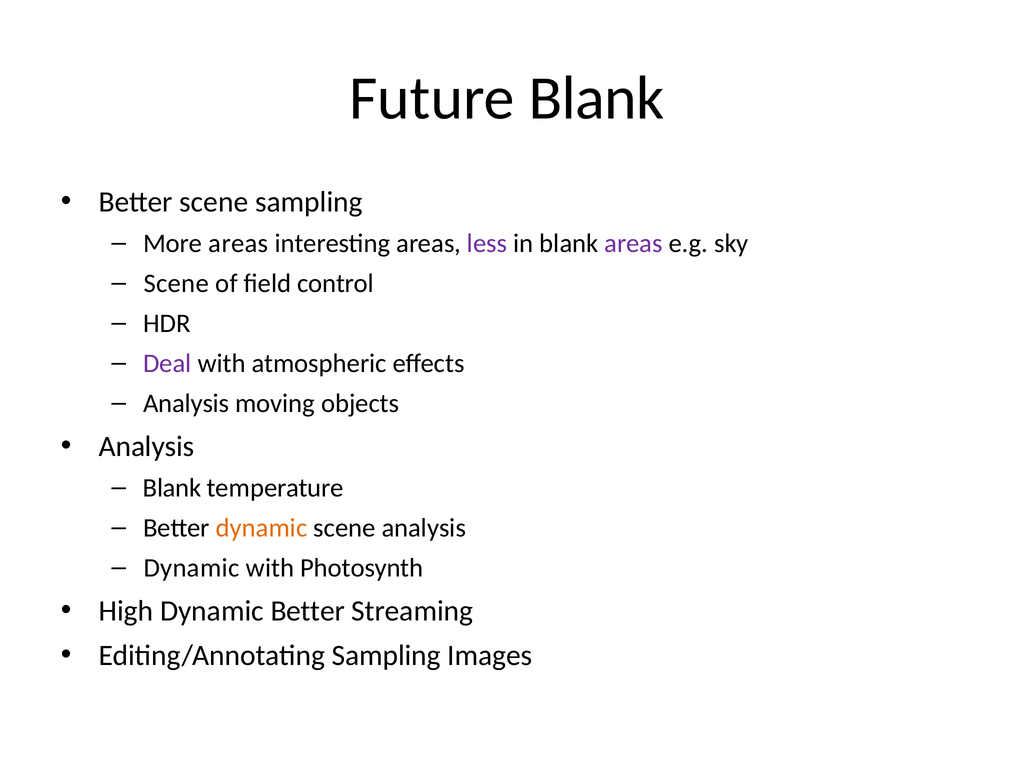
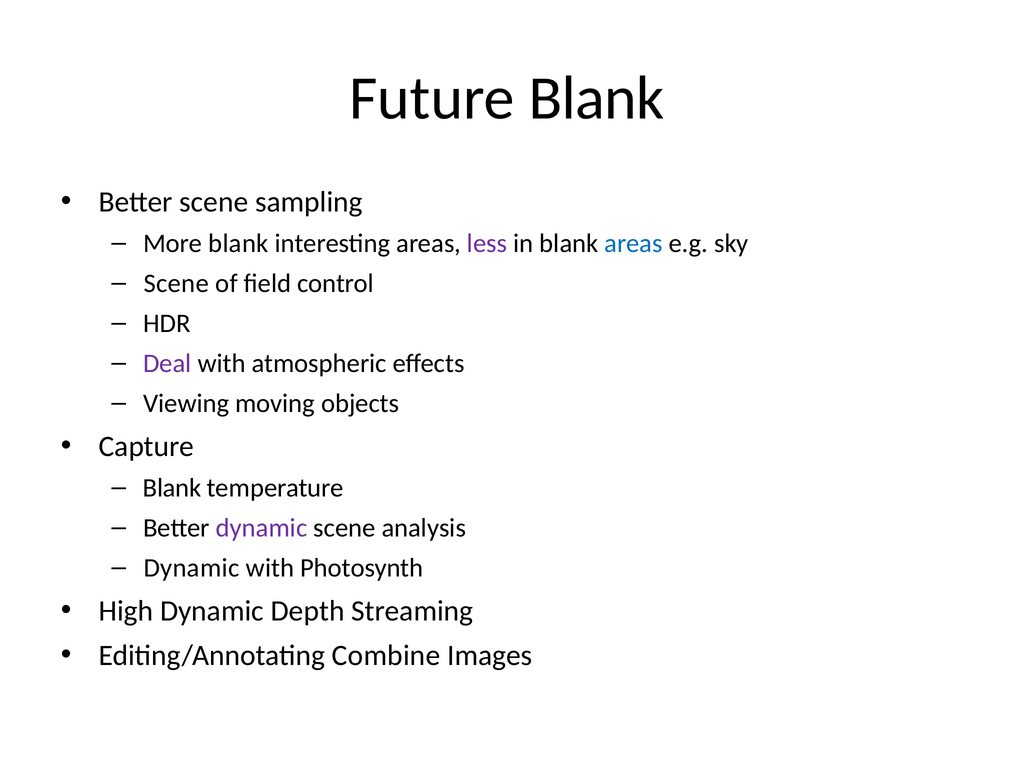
More areas: areas -> blank (238, 244)
areas colour: purple -> blue (633, 244)
Analysis: Analysis -> Viewing (186, 403)
Analysis: Analysis -> Capture (146, 446)
dynamic colour: orange -> purple (262, 528)
Dynamic Better: Better -> Depth (308, 611)
Editing/Annotating Sampling: Sampling -> Combine (386, 655)
